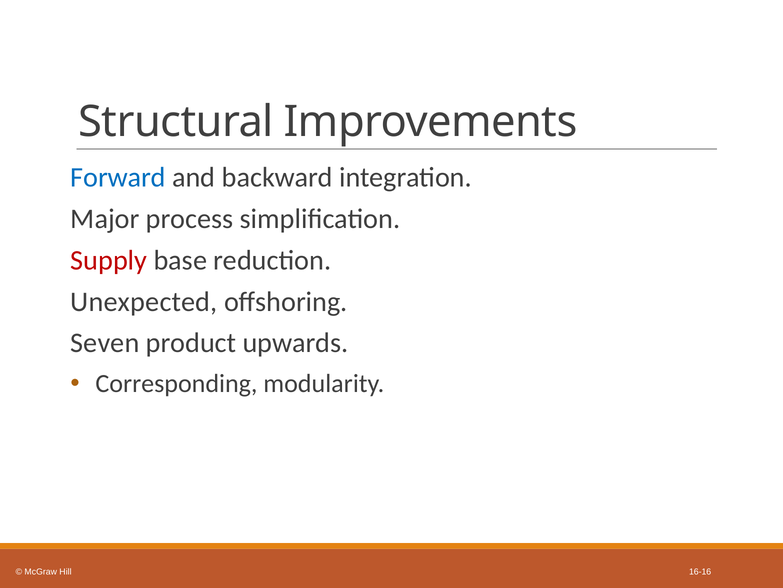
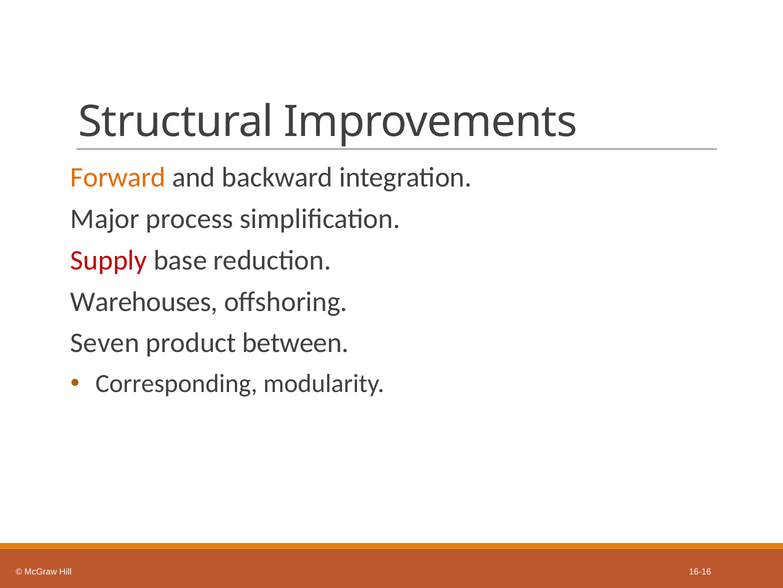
Forward colour: blue -> orange (118, 177)
Unexpected: Unexpected -> Warehouses (144, 301)
upwards: upwards -> between (296, 343)
